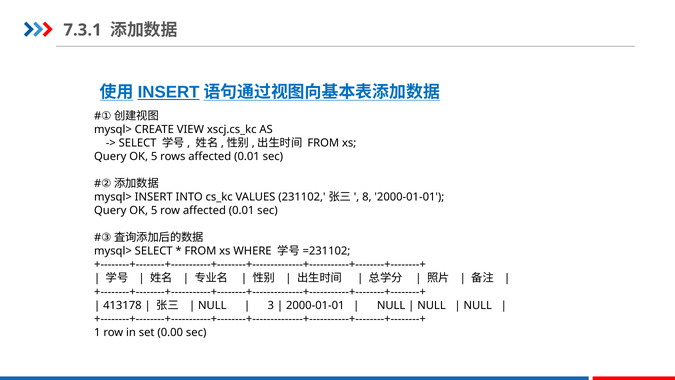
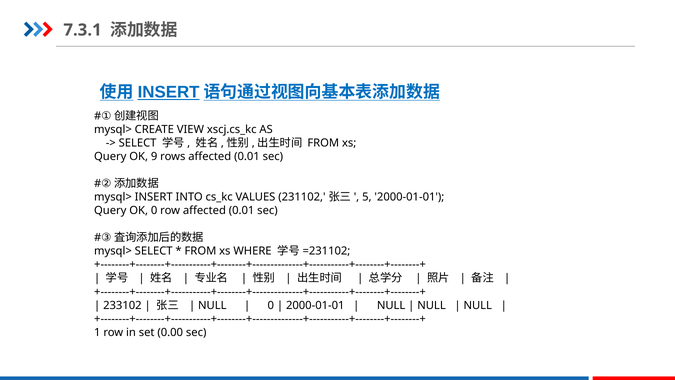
5: 5 -> 9 (154, 157)
8: 8 -> 5 (367, 197)
5: 5 -> 0 (154, 211)
413178: 413178 -> 233102 (122, 305)
3: 3 -> 0 (271, 305)
